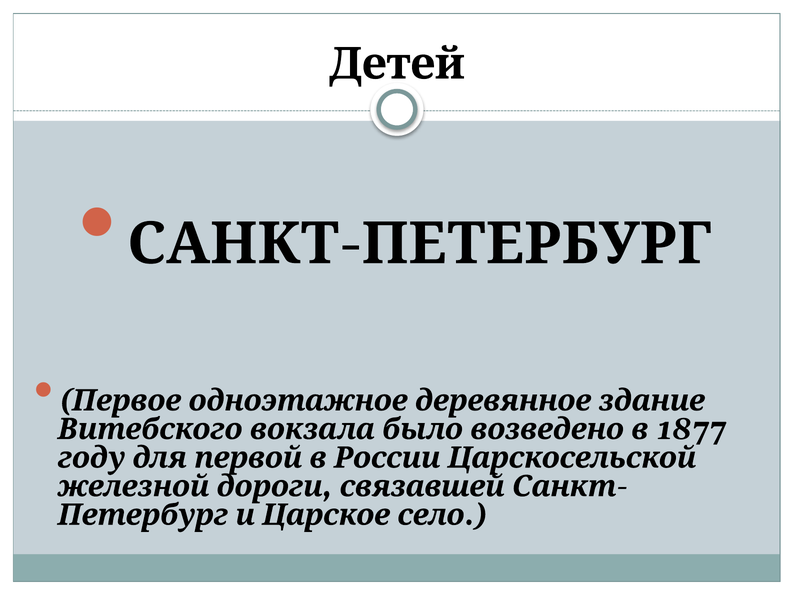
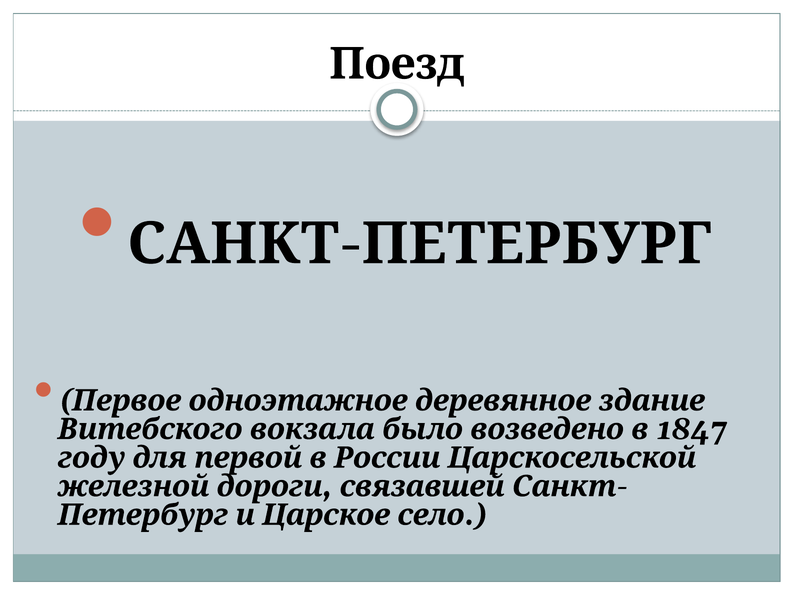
Детей: Детей -> Поезд (397, 64)
1877: 1877 -> 1847 (692, 430)
